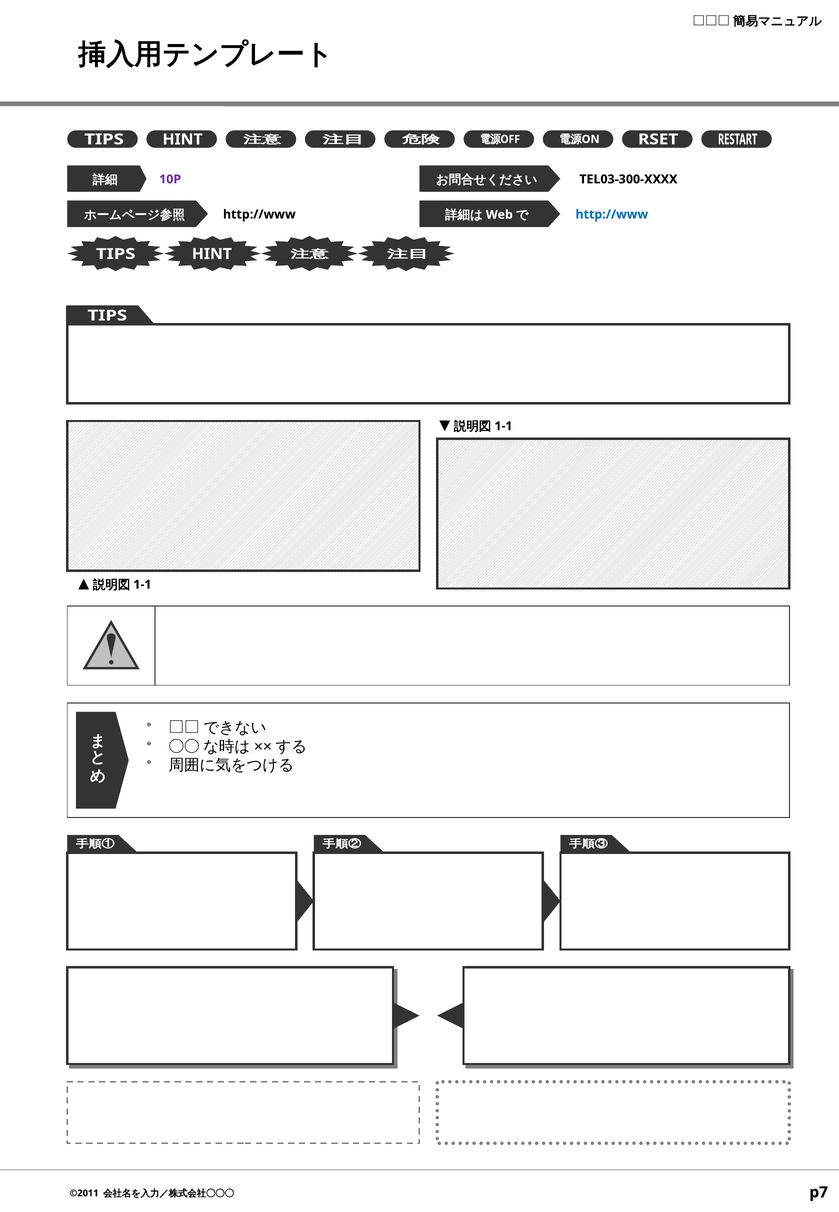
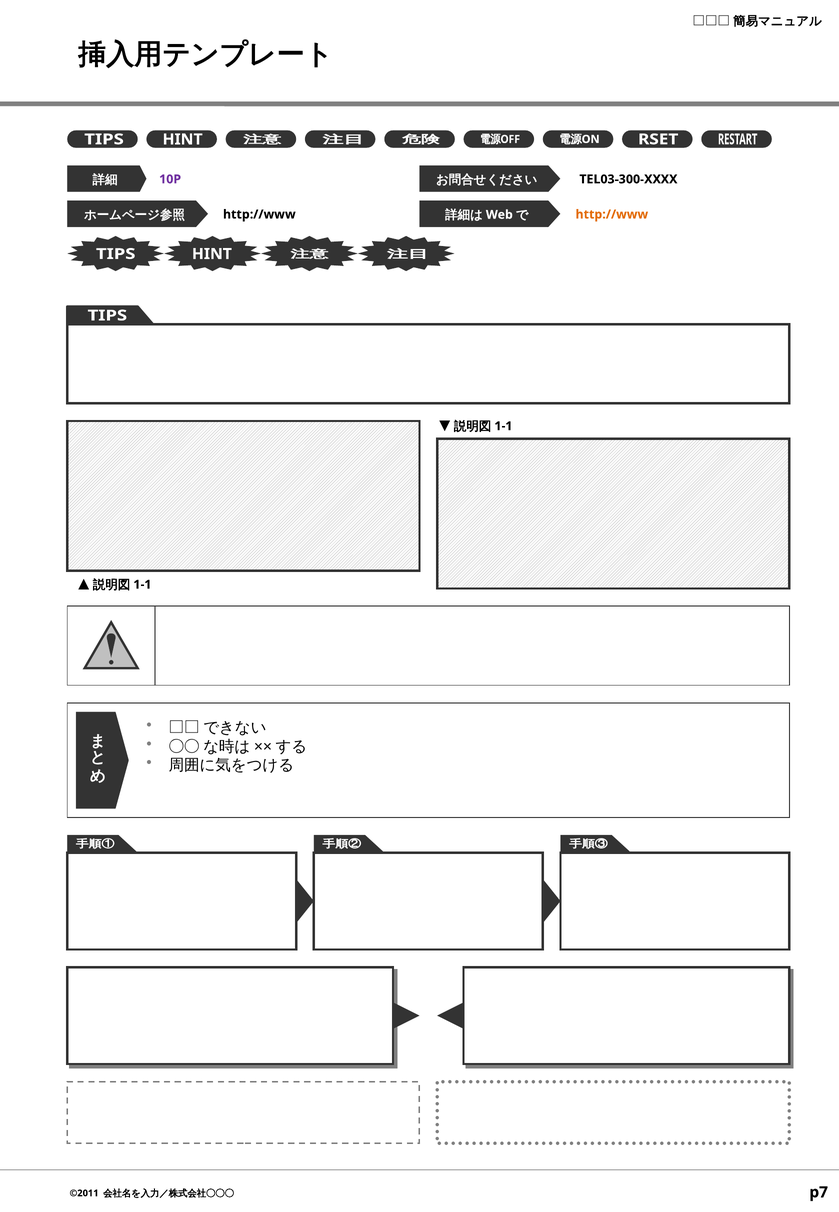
http://www colour: blue -> orange (612, 214)
